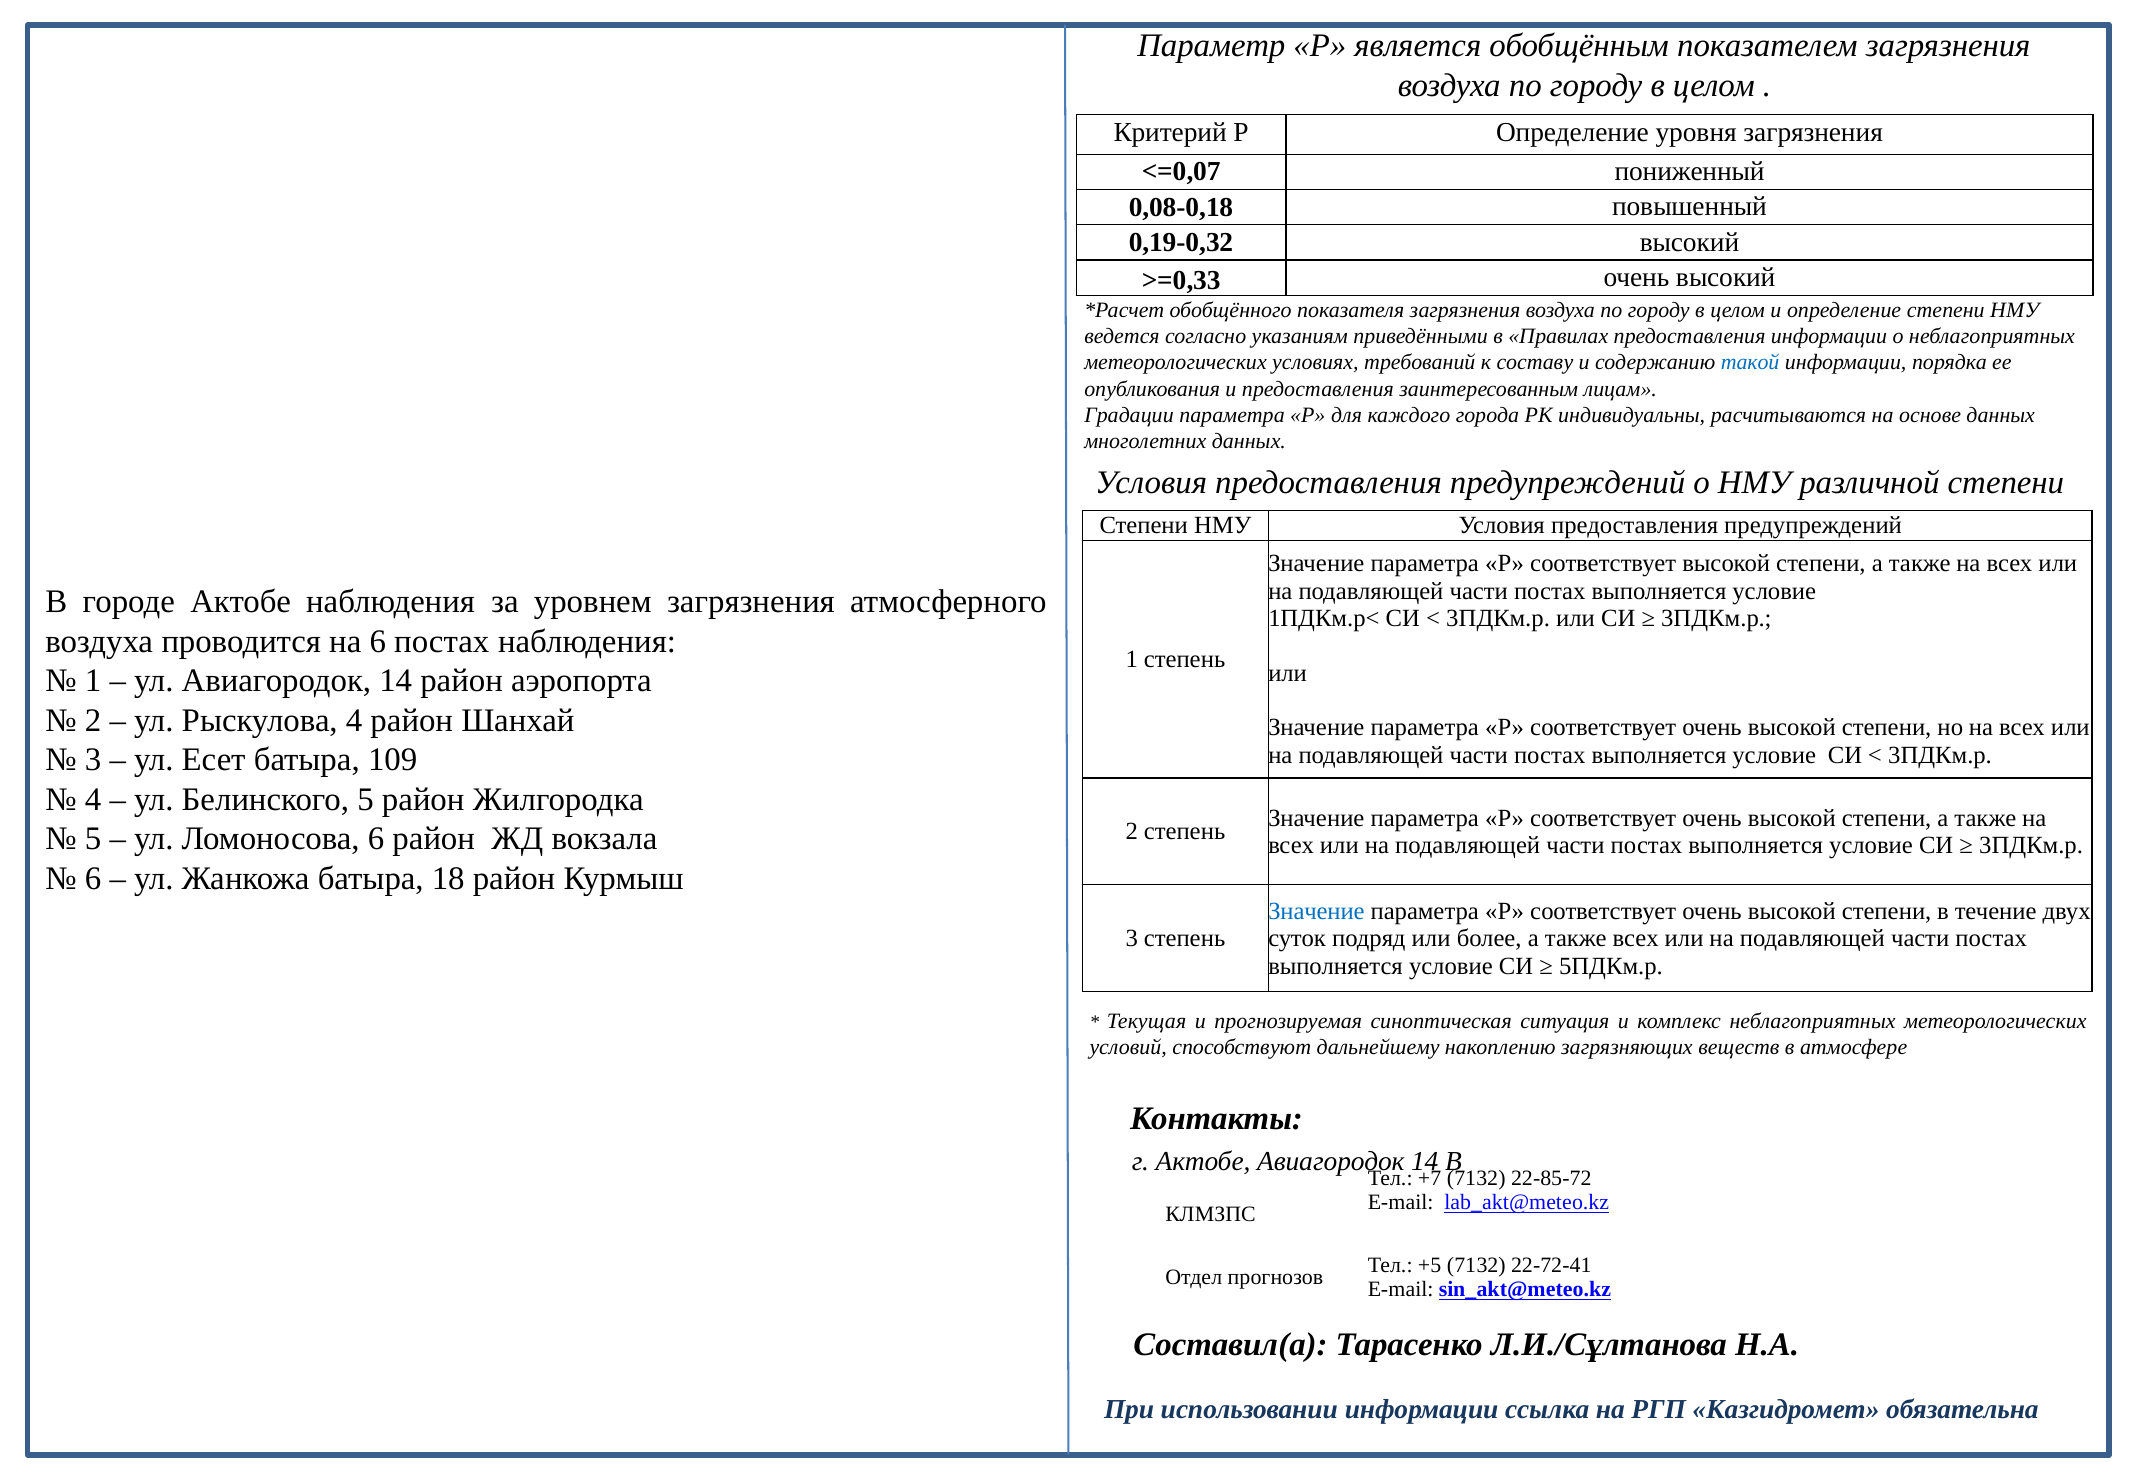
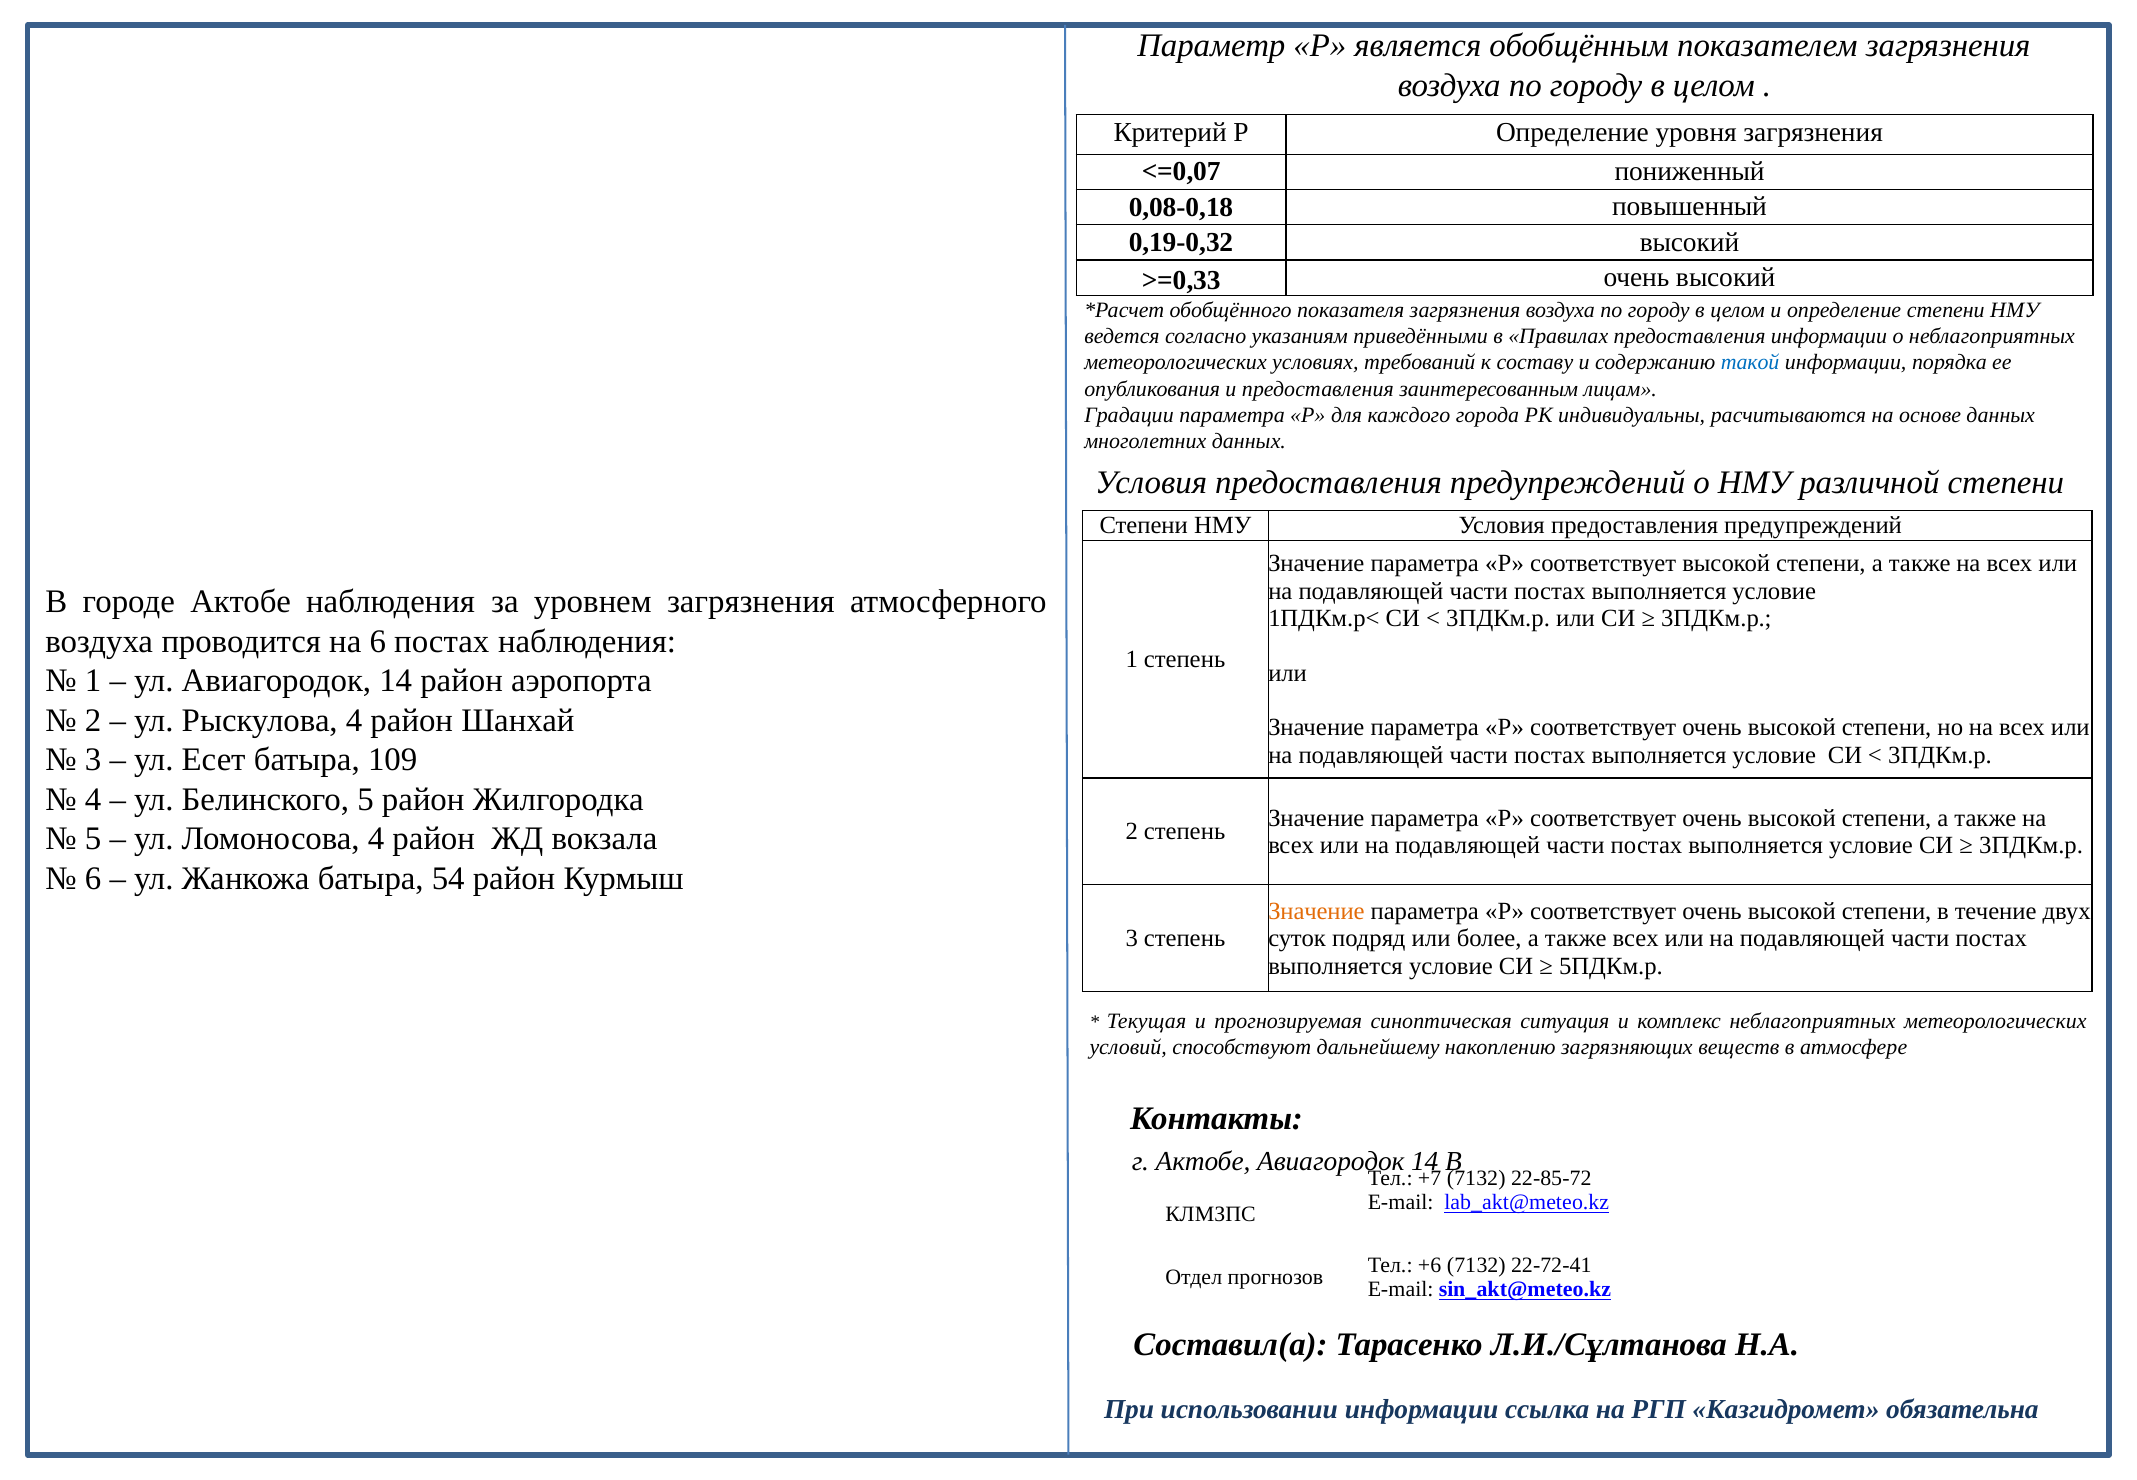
Ломоносова 6: 6 -> 4 (376, 839)
18: 18 -> 54 (448, 878)
Значение colour: blue -> orange (1316, 911)
+5: +5 -> +6 (1430, 1265)
